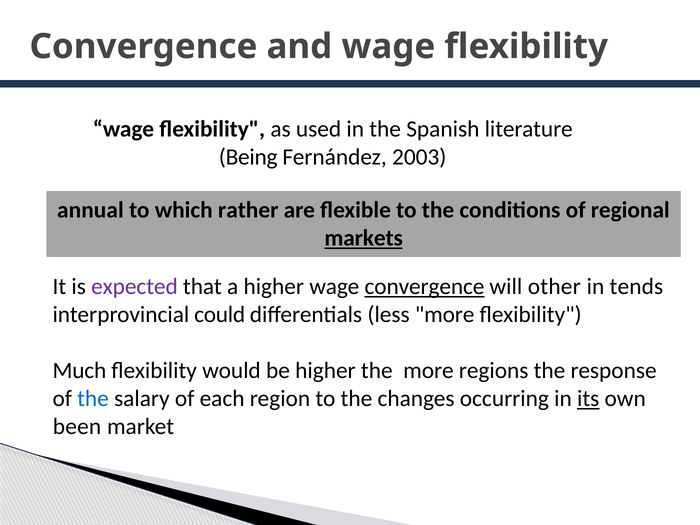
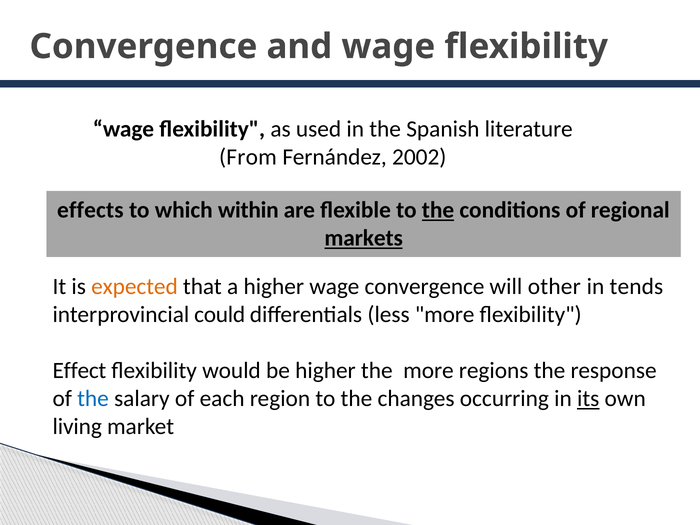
Being: Being -> From (248, 157)
2003: 2003 -> 2002 (419, 157)
annual: annual -> effects (90, 210)
rather: rather -> within (248, 210)
the underline: none -> present (438, 210)
expected colour: purple -> orange (134, 287)
convergence underline: present -> none (425, 287)
Much: Much -> Effect (79, 371)
been: been -> living (77, 427)
